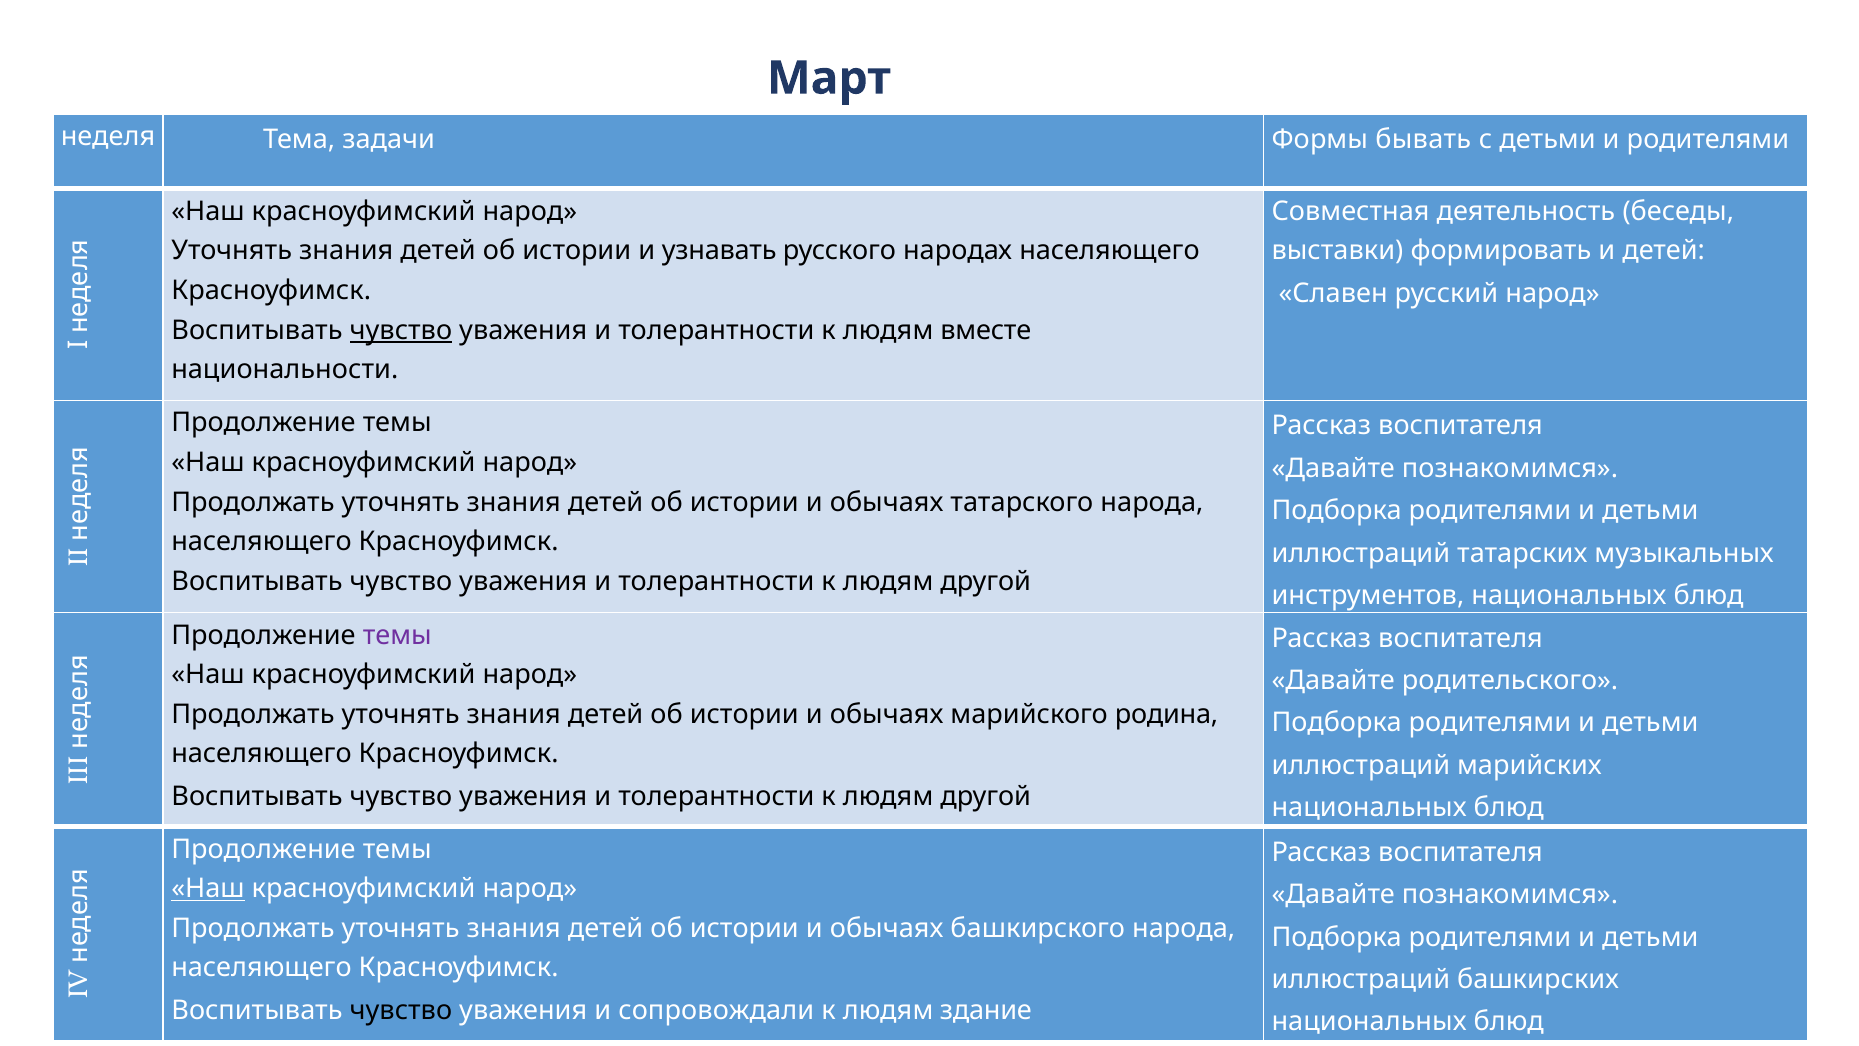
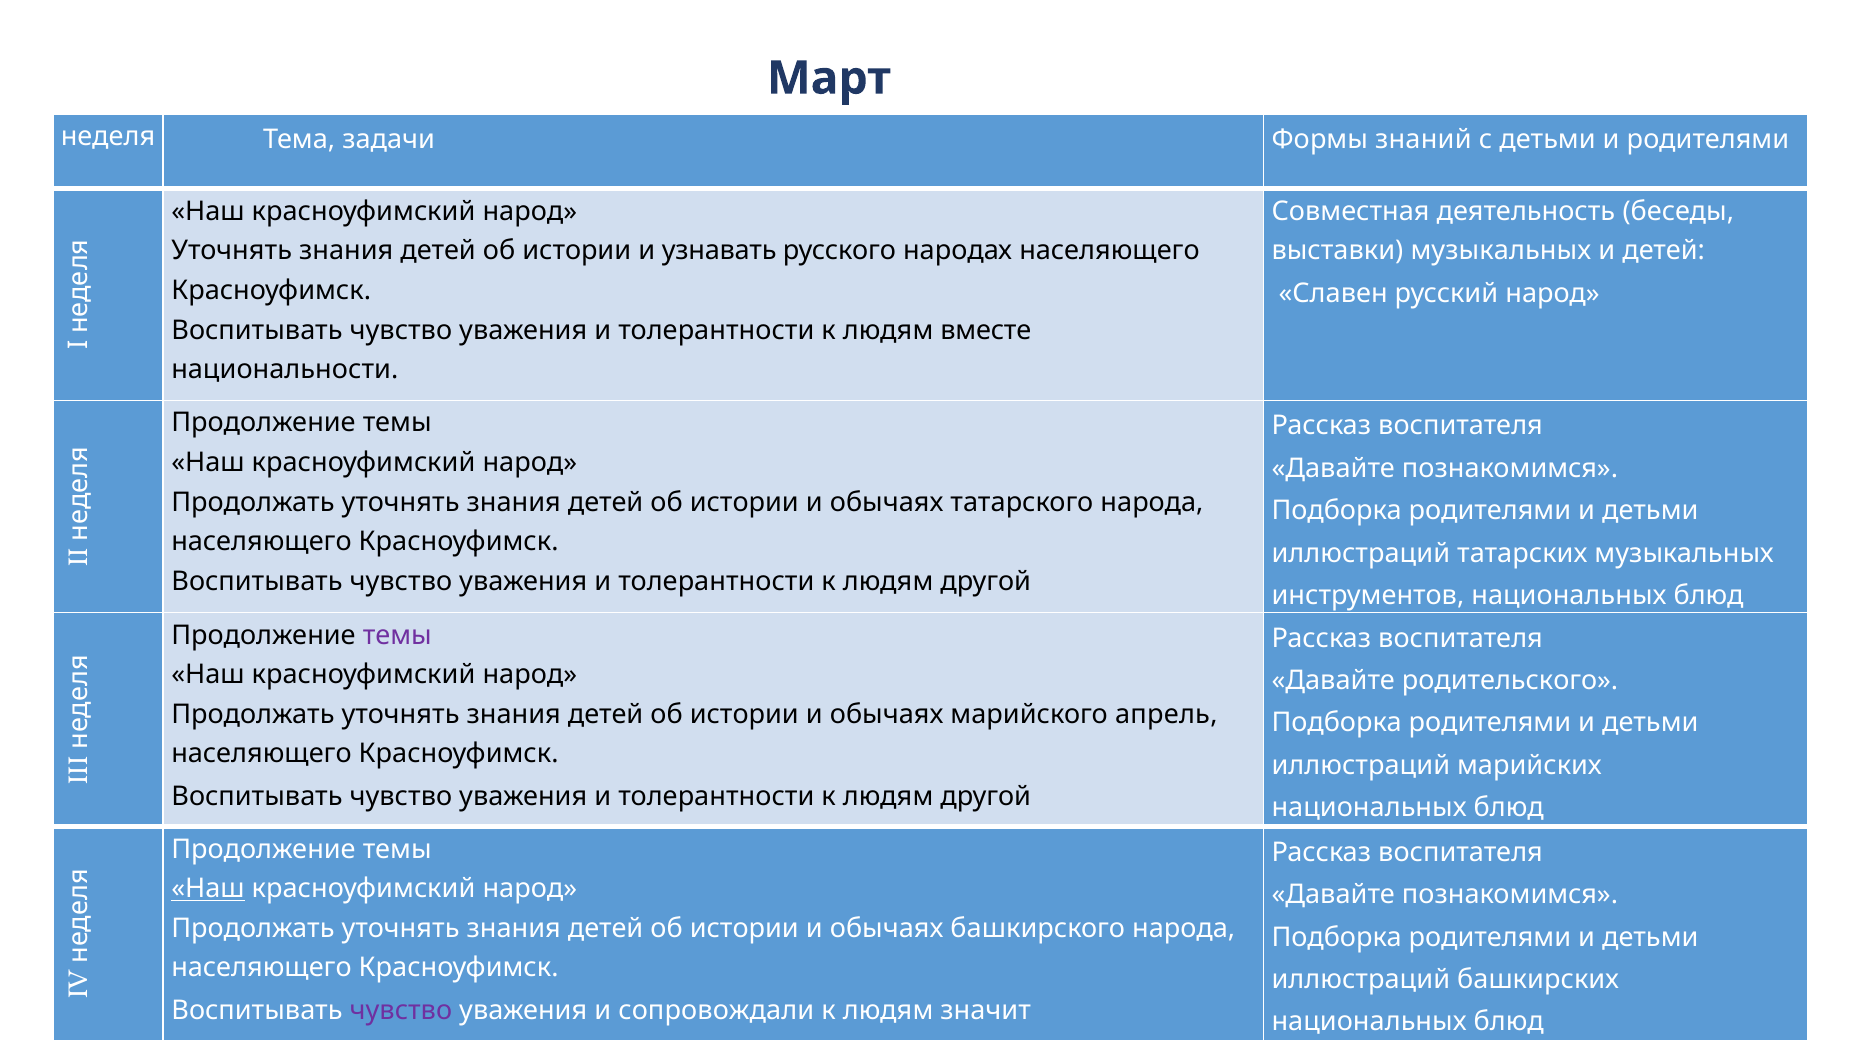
бывать: бывать -> знаний (1423, 140)
выставки формировать: формировать -> музыкальных (1501, 251)
чувство underline: present -> none (401, 330)
родина: родина -> апрель (1166, 714)
чувство colour: black -> purple (401, 1010)
здание: здание -> значит (986, 1010)
